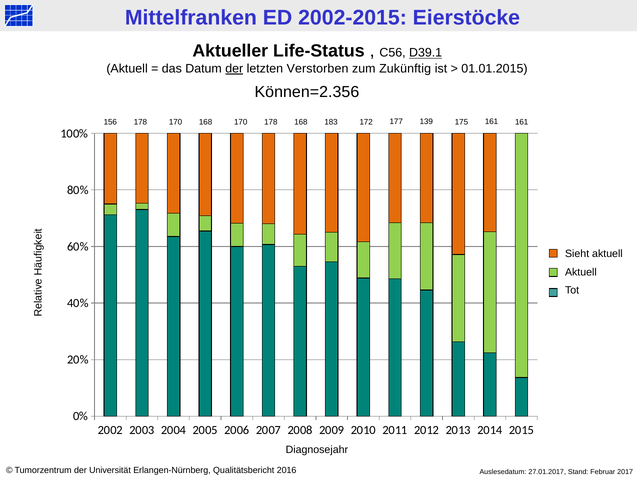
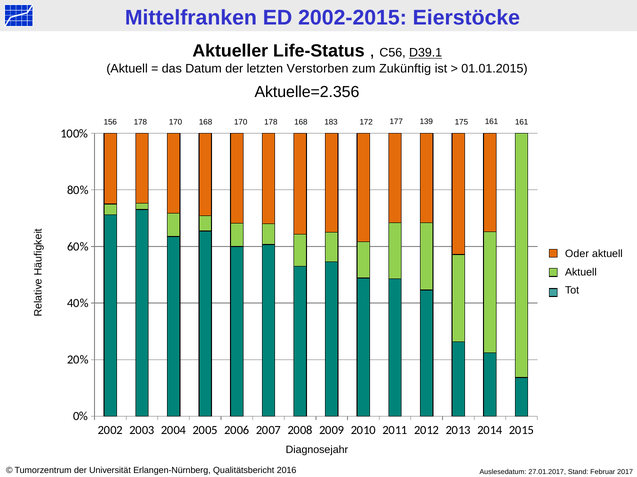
der underline: present -> none (234, 69)
Können=2.356: Können=2.356 -> Aktuelle=2.356 (307, 92)
Sieht: Sieht -> Oder (577, 254)
